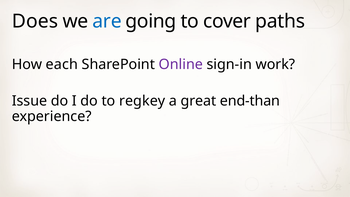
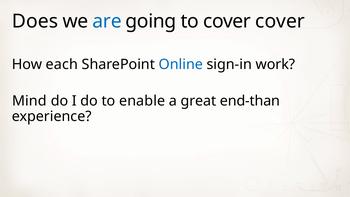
cover paths: paths -> cover (280, 21)
Online colour: purple -> blue (181, 64)
Issue: Issue -> Mind (29, 101)
regkey: regkey -> enable (142, 101)
